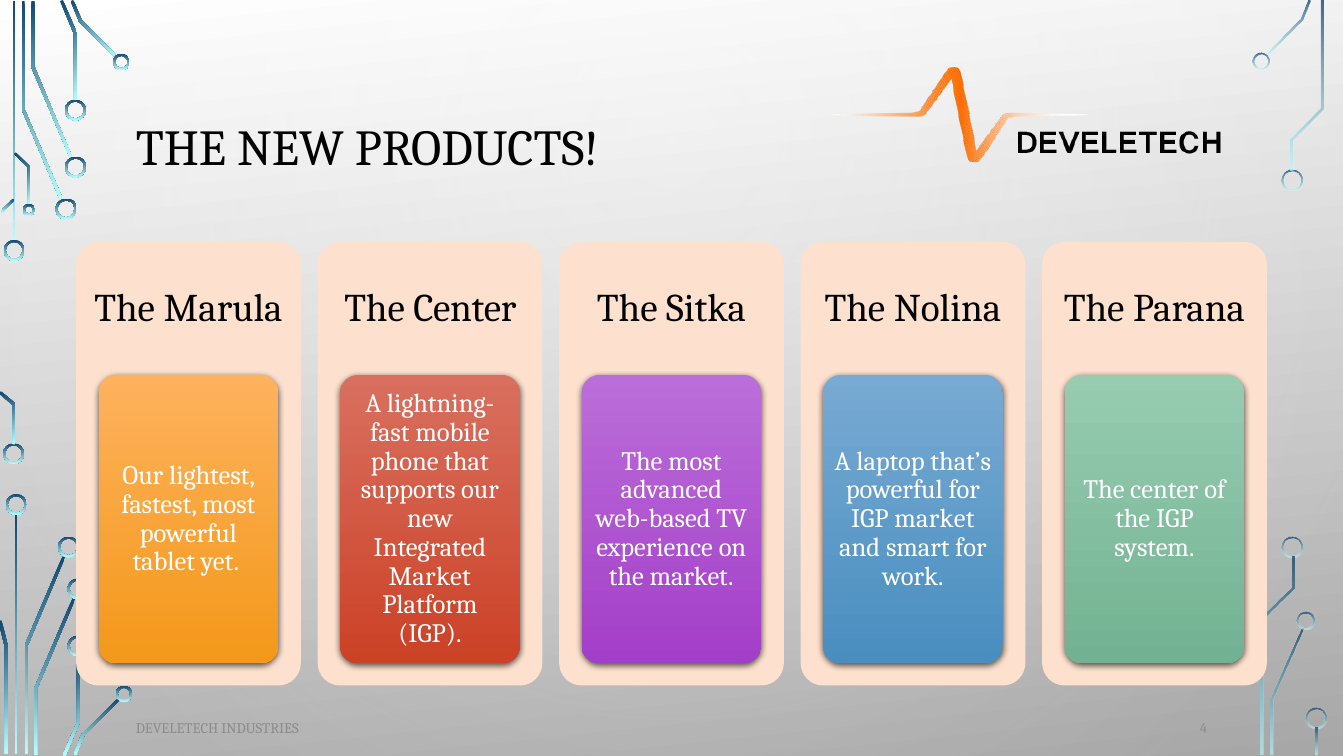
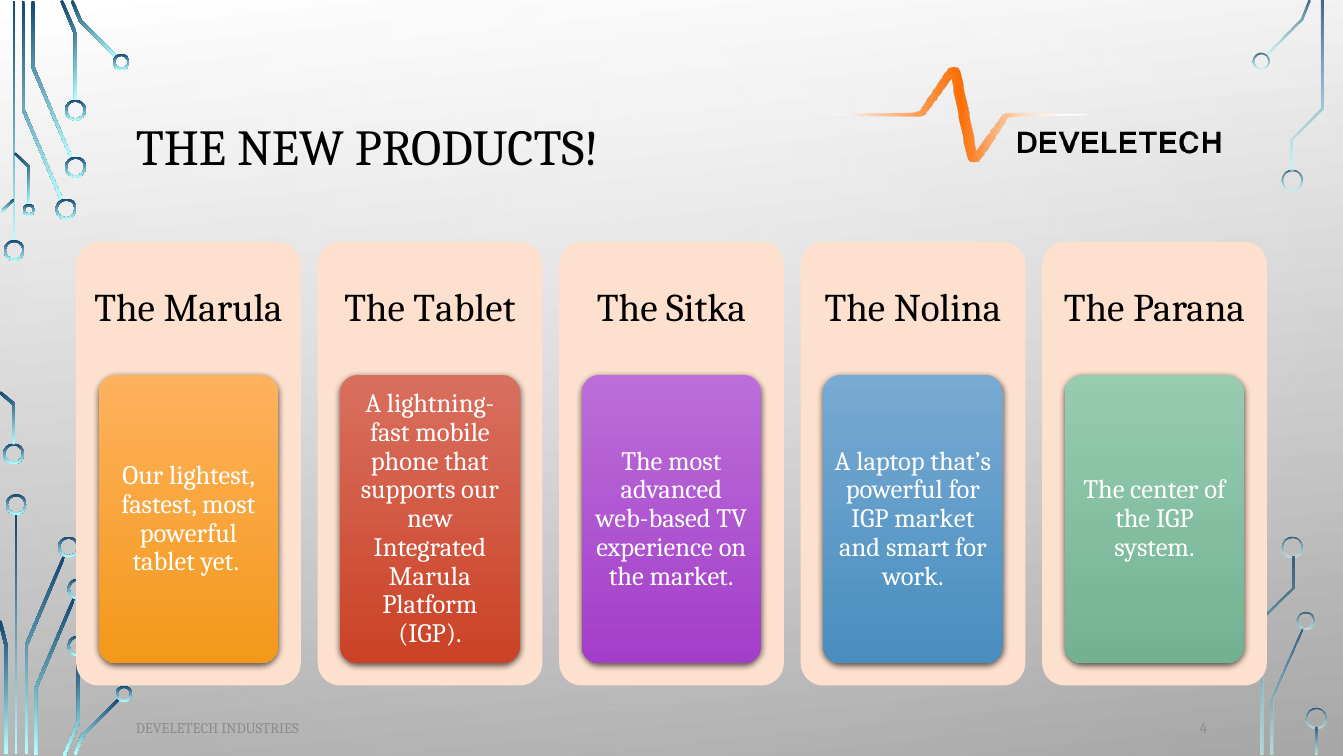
Center: Center -> Tablet (465, 308)
Market: Market -> Marula (430, 576)
